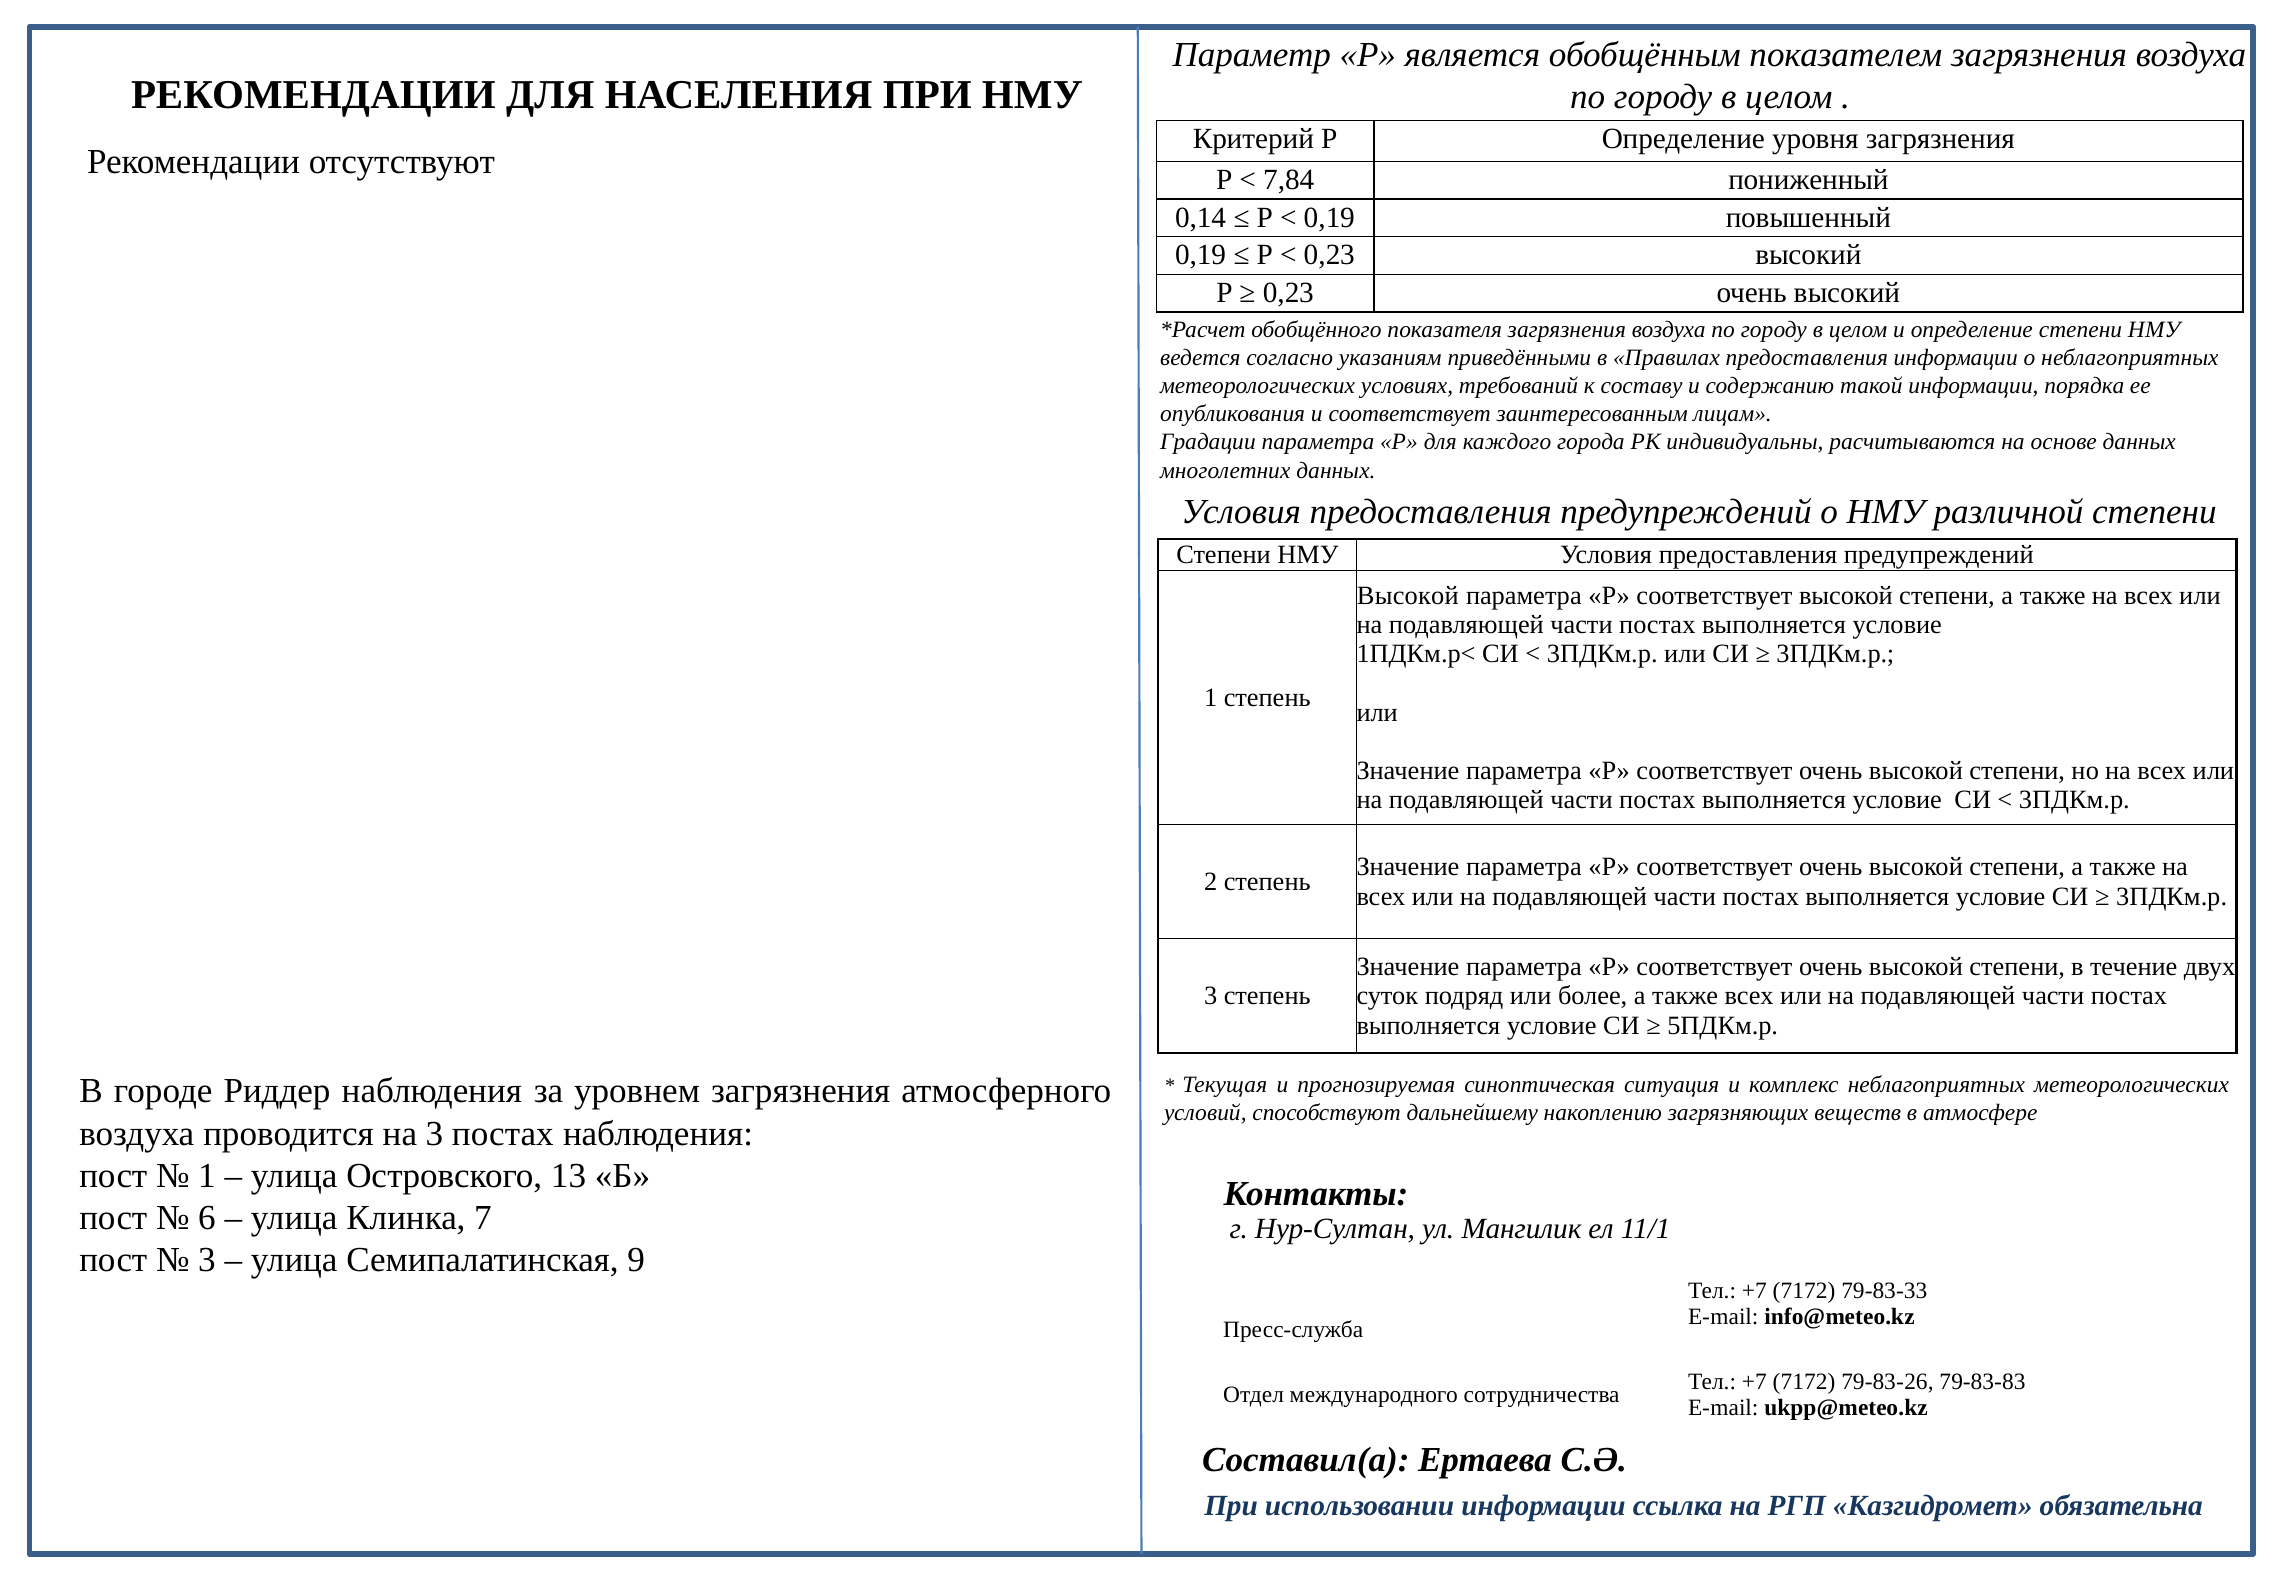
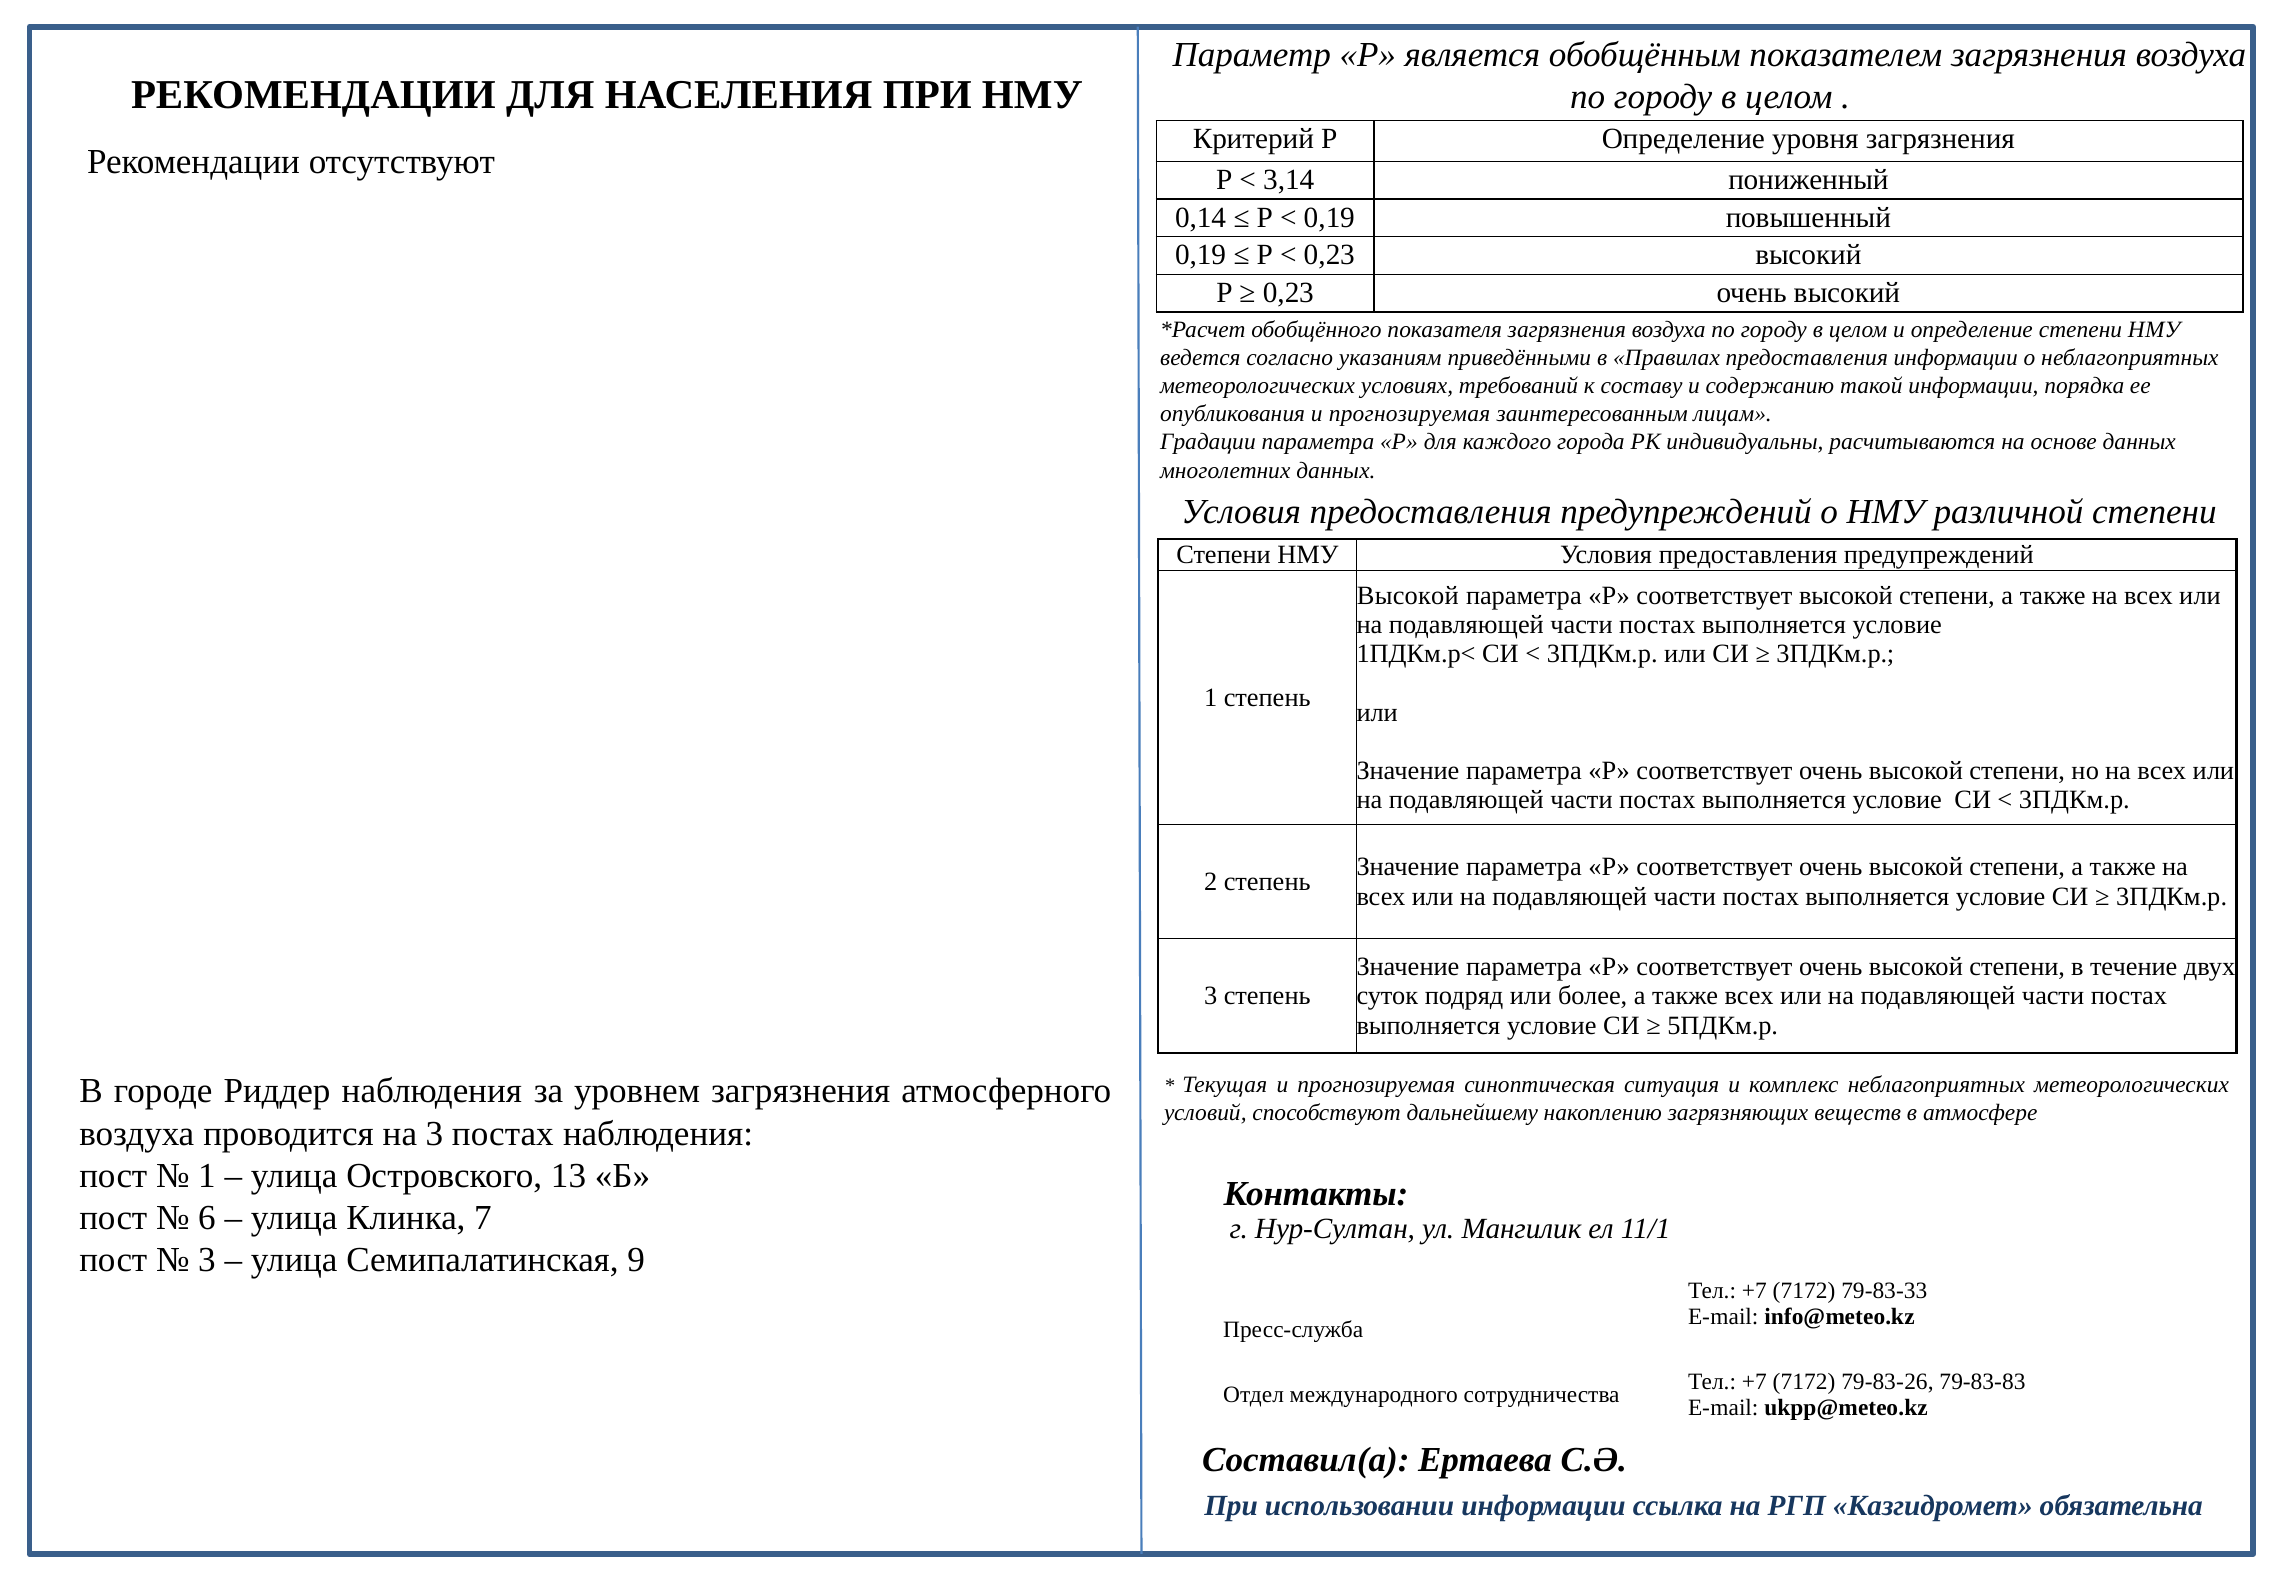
7,84: 7,84 -> 3,14 (1289, 180)
опубликования и соответствует: соответствует -> прогнозируемая (1410, 414)
